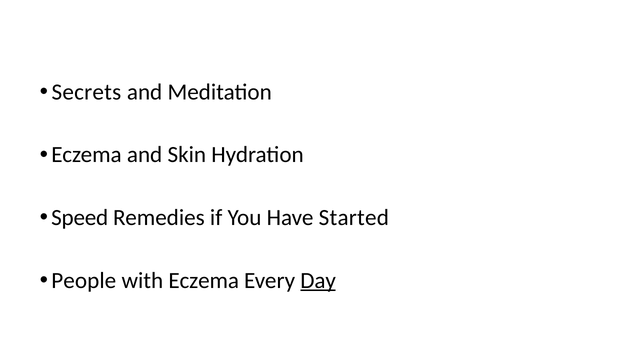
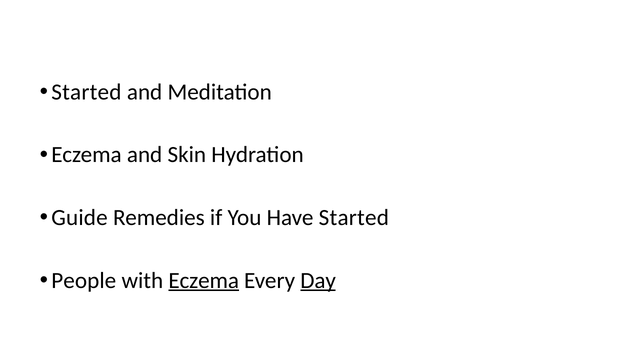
Secrets: Secrets -> Started (86, 92)
Speed: Speed -> Guide (80, 218)
Eczema underline: none -> present (204, 280)
